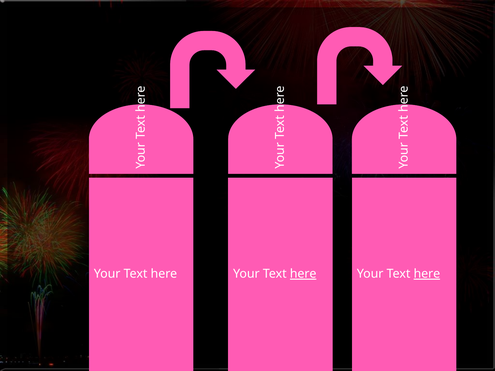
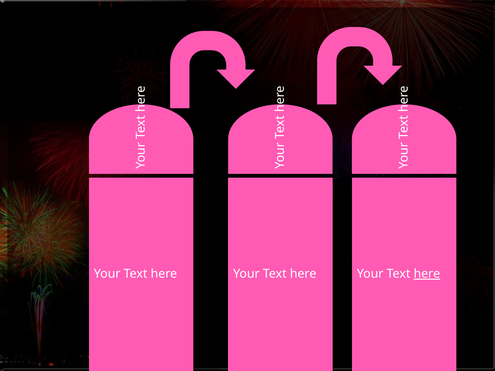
here underline: present -> none (303, 274)
